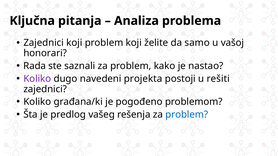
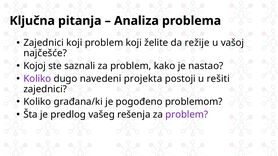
samo: samo -> režije (197, 43)
honorari: honorari -> najčešće (45, 53)
Rada: Rada -> Kojoj (35, 66)
problem colour: blue -> purple (187, 115)
